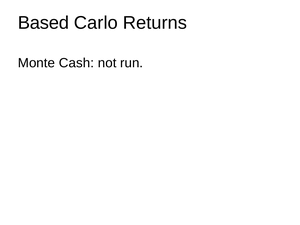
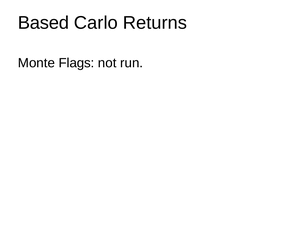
Cash: Cash -> Flags (77, 63)
